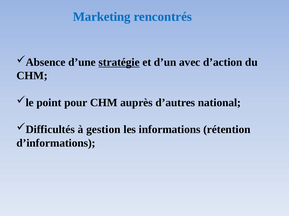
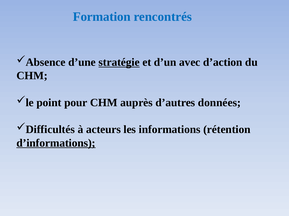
Marketing: Marketing -> Formation (102, 17)
national: national -> données (219, 103)
gestion: gestion -> acteurs (103, 130)
d’informations underline: none -> present (56, 143)
